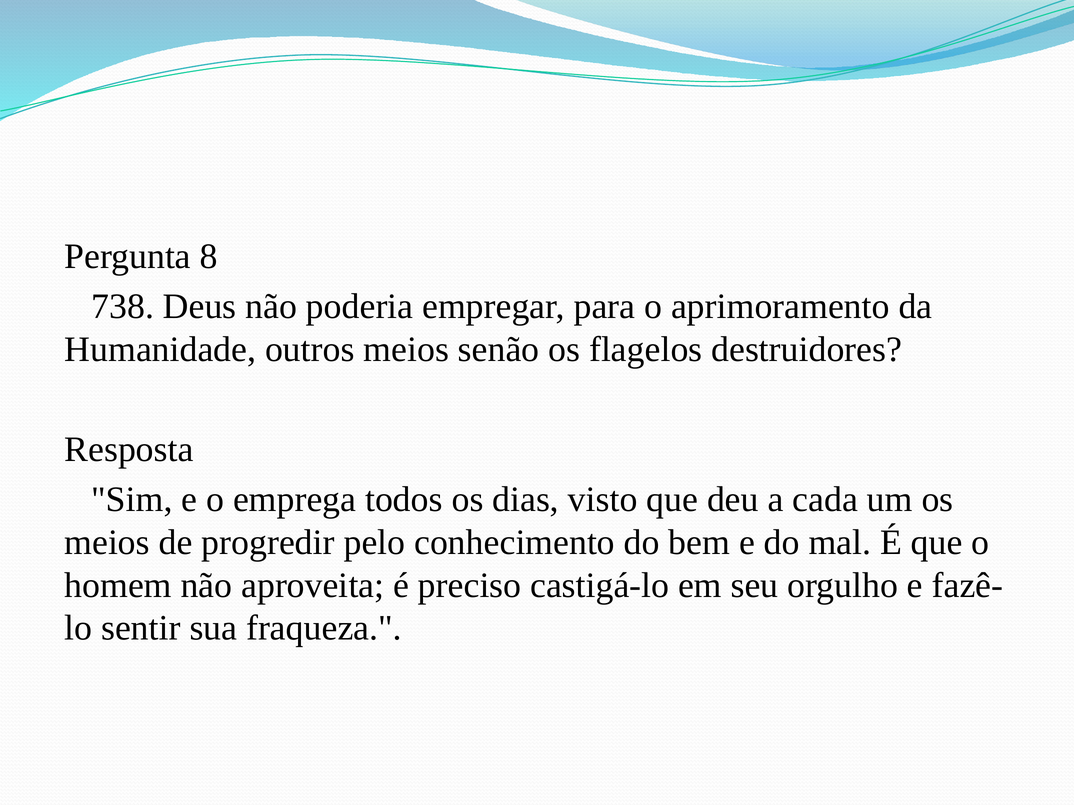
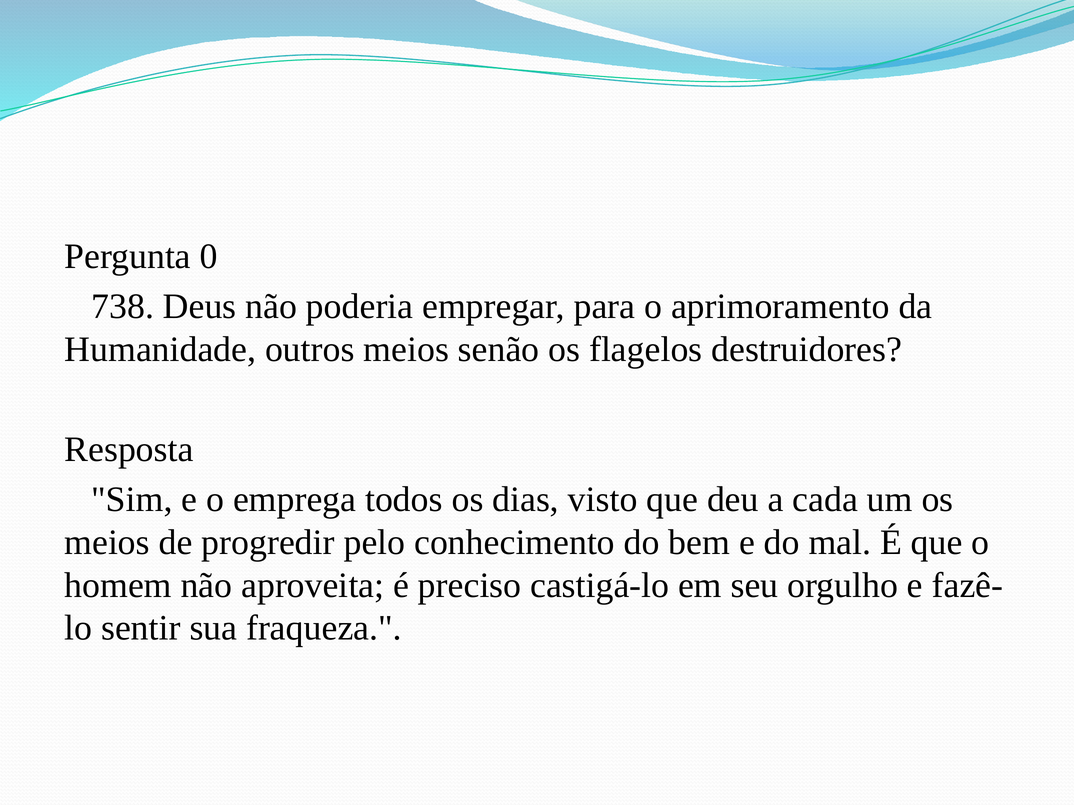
8: 8 -> 0 (209, 256)
